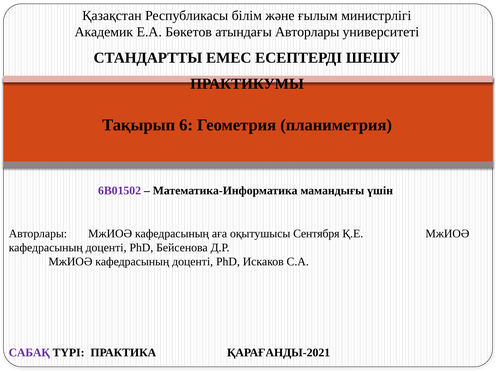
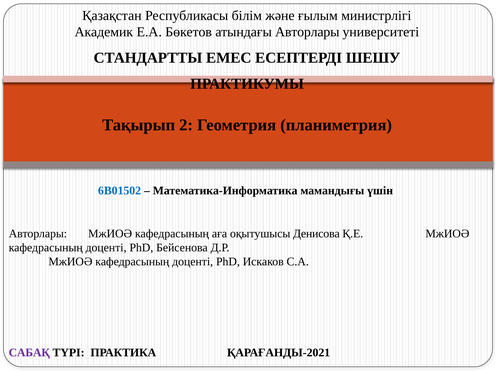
6: 6 -> 2 (186, 125)
6В01502 colour: purple -> blue (120, 191)
Сентября: Сентября -> Денисова (316, 234)
